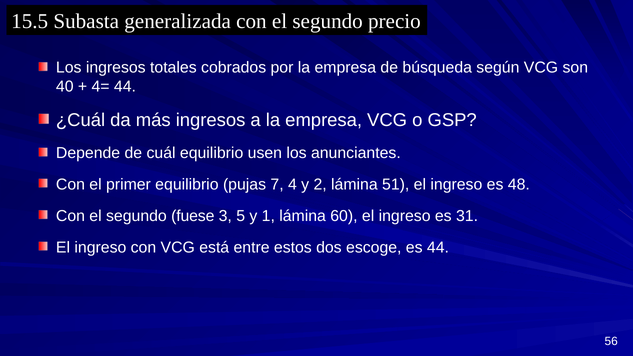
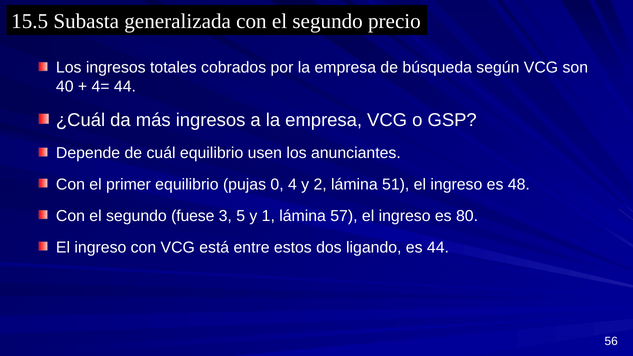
7: 7 -> 0 (277, 185)
60: 60 -> 57 (344, 216)
31: 31 -> 80 (467, 216)
escoge: escoge -> ligando (374, 247)
